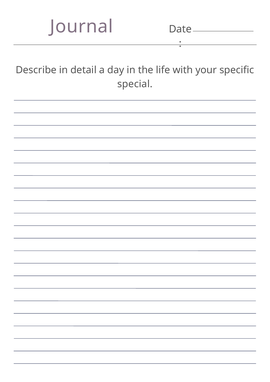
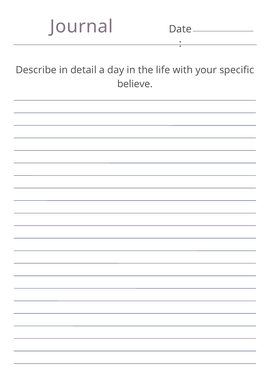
special: special -> believe (135, 84)
